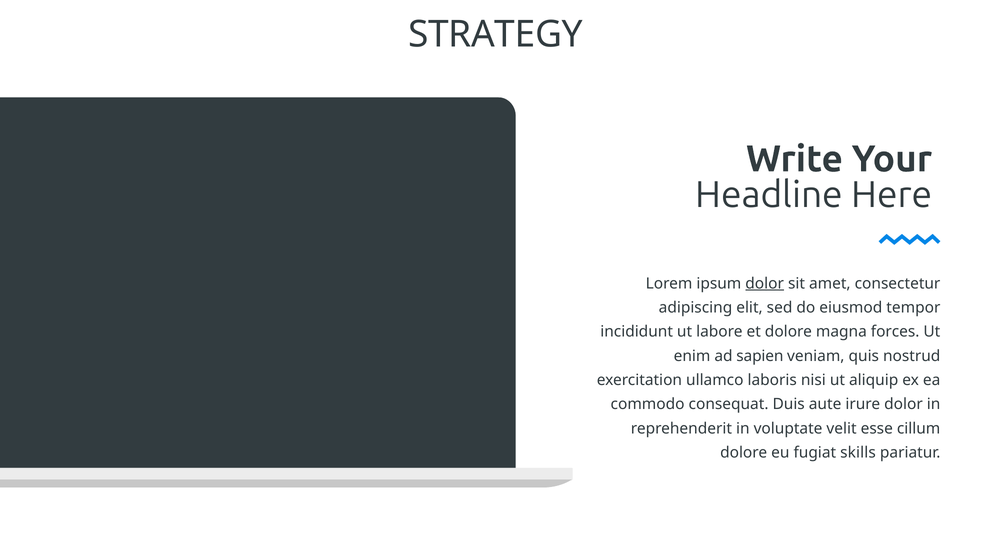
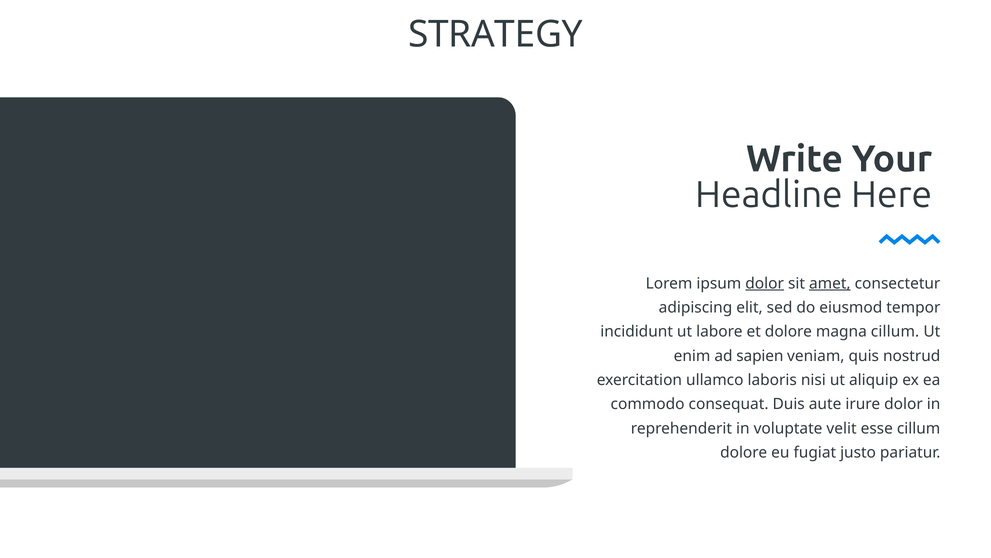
amet underline: none -> present (830, 283)
magna forces: forces -> cillum (895, 331)
skills: skills -> justo (858, 452)
